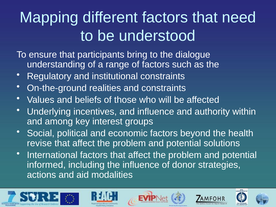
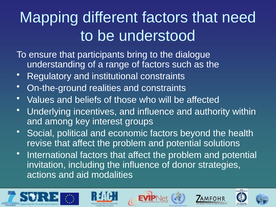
informed: informed -> invitation (46, 165)
